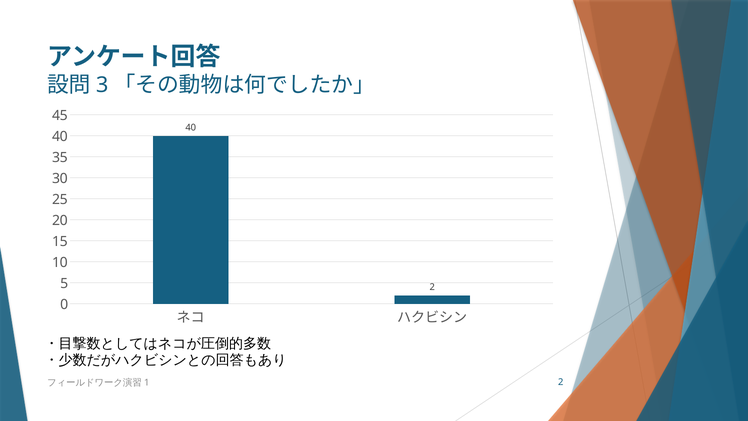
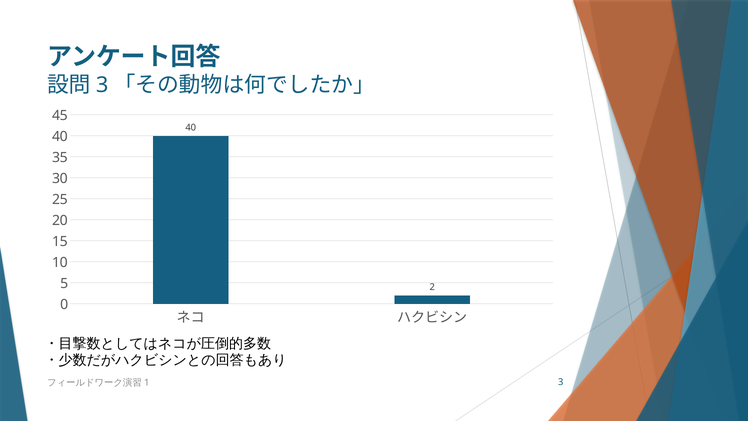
2: 2 -> 3 (561, 382)
